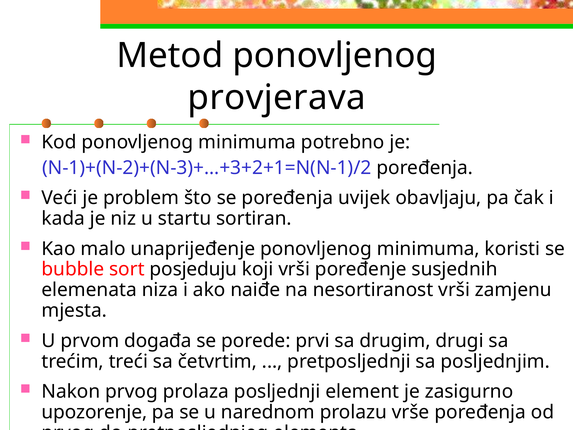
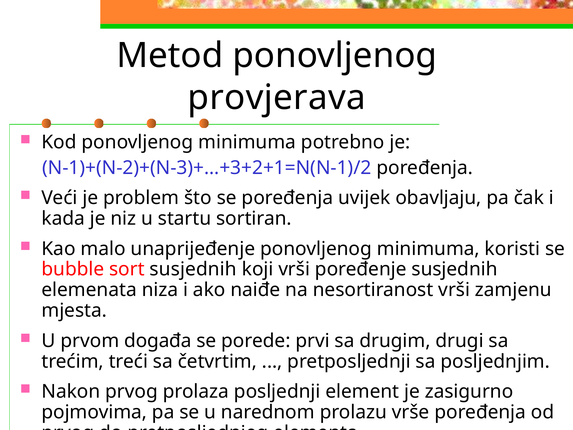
sort posjeduju: posjeduju -> susjednih (193, 269)
upozorenje: upozorenje -> pojmovima (94, 412)
